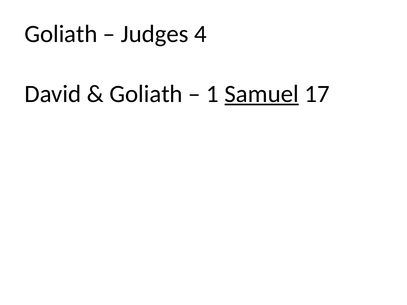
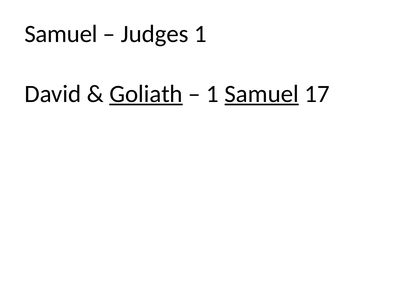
Goliath: Goliath -> Samuel (61, 34)
Judges 4: 4 -> 1 (201, 34)
Goliath underline: none -> present (146, 94)
